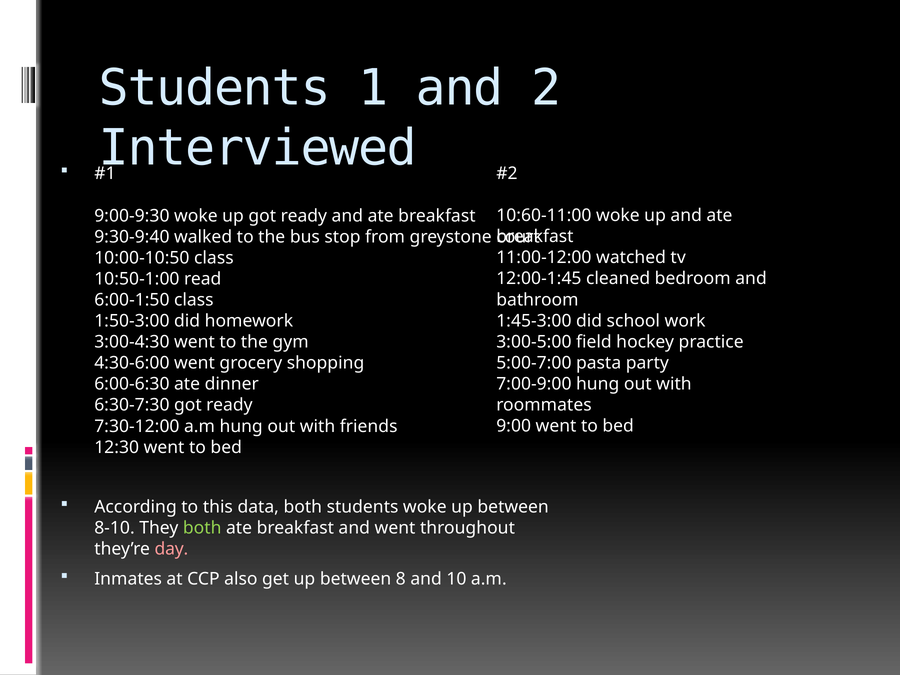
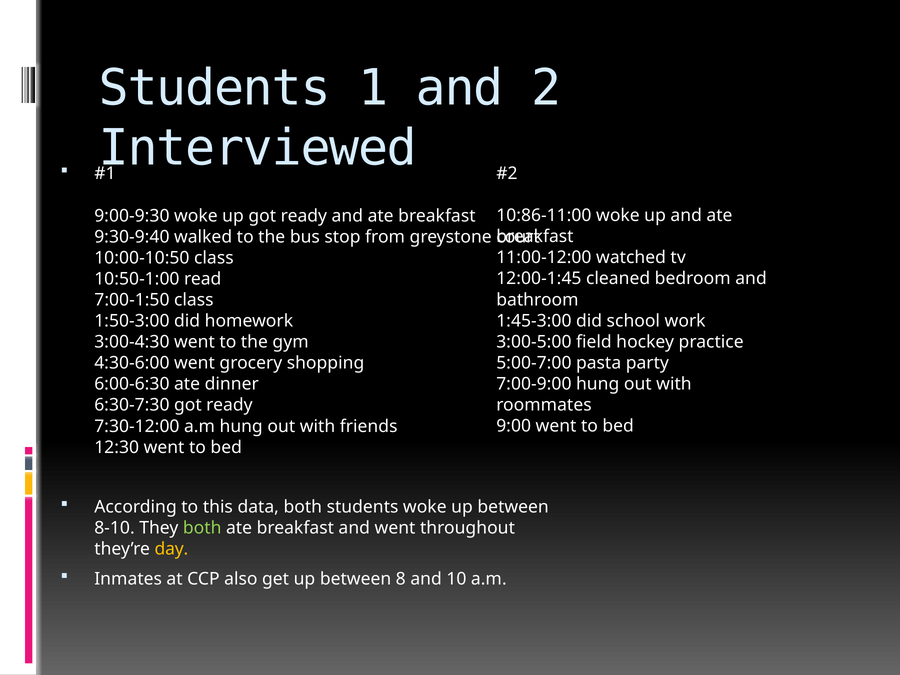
10:60-11:00: 10:60-11:00 -> 10:86-11:00 (544, 216)
6:00-1:50: 6:00-1:50 -> 7:00-1:50 (132, 300)
day colour: pink -> yellow (171, 549)
